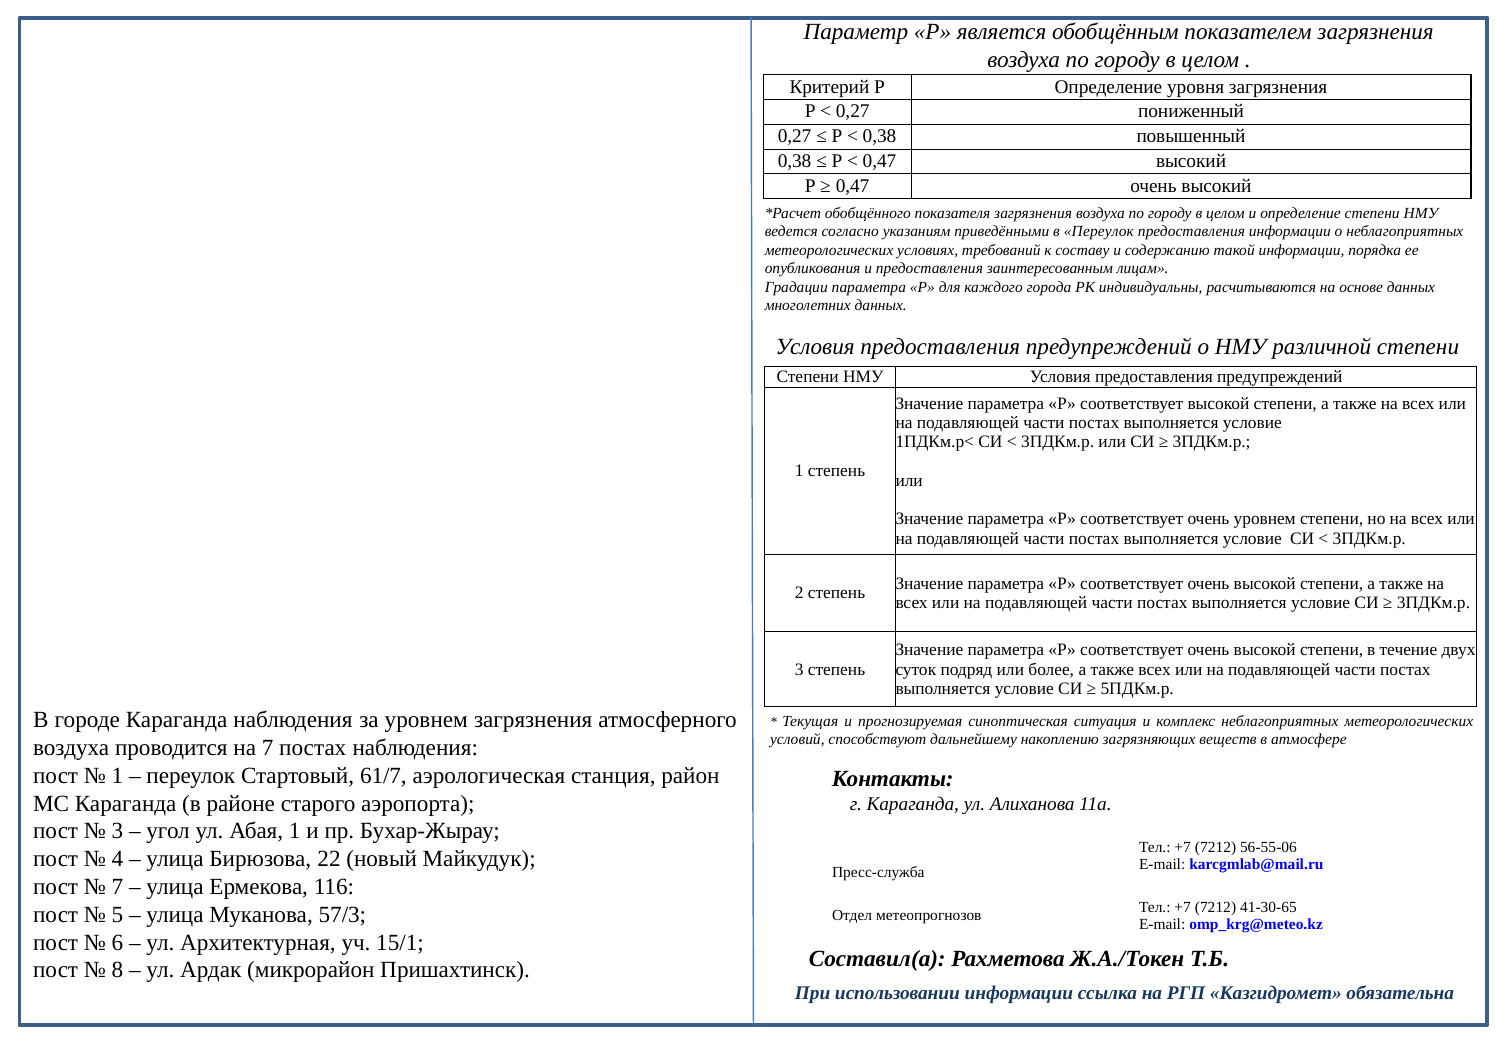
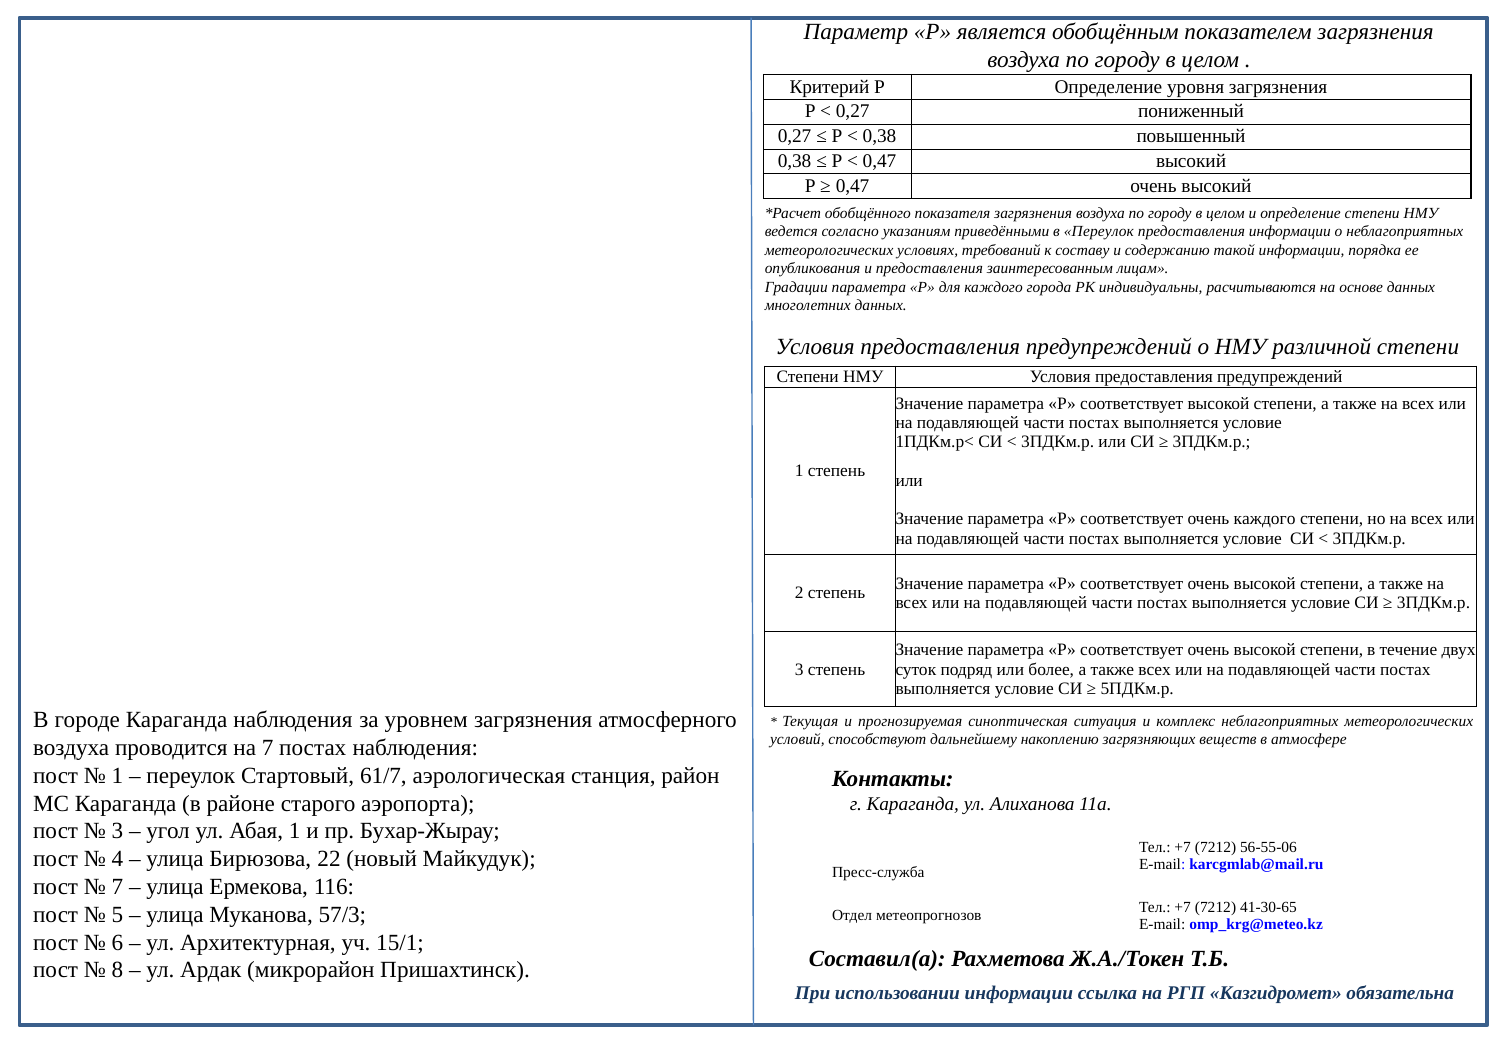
очень уровнем: уровнем -> каждого (1265, 519)
